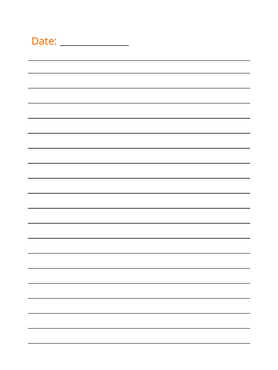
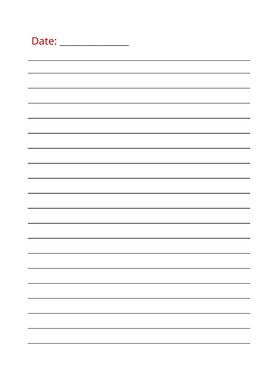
Date colour: orange -> red (44, 41)
